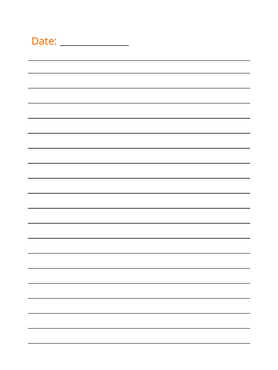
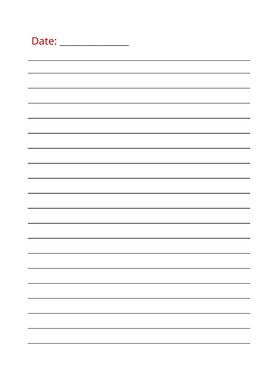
Date colour: orange -> red (44, 41)
